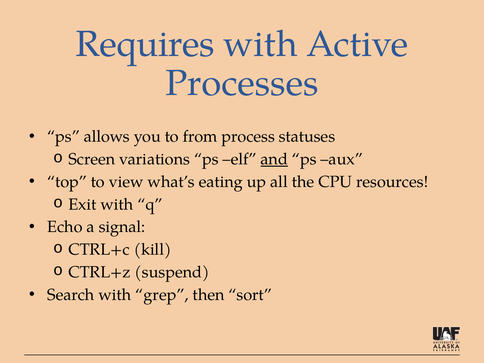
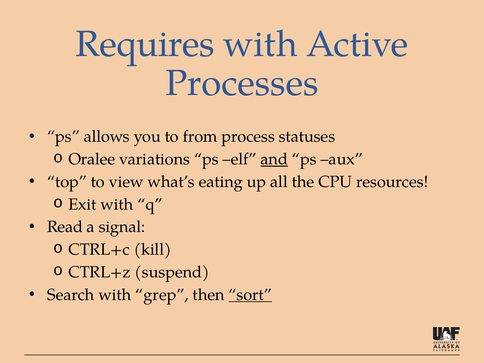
Screen: Screen -> Oralee (92, 159)
Echo: Echo -> Read (65, 227)
sort underline: none -> present (250, 295)
